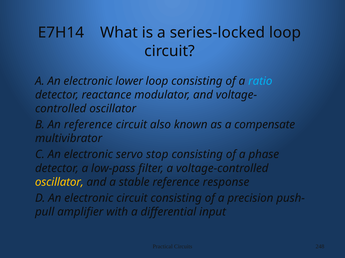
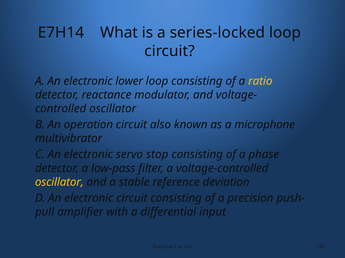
ratio colour: light blue -> yellow (260, 81)
An reference: reference -> operation (88, 125)
compensate: compensate -> microphone (265, 125)
response: response -> deviation (226, 183)
